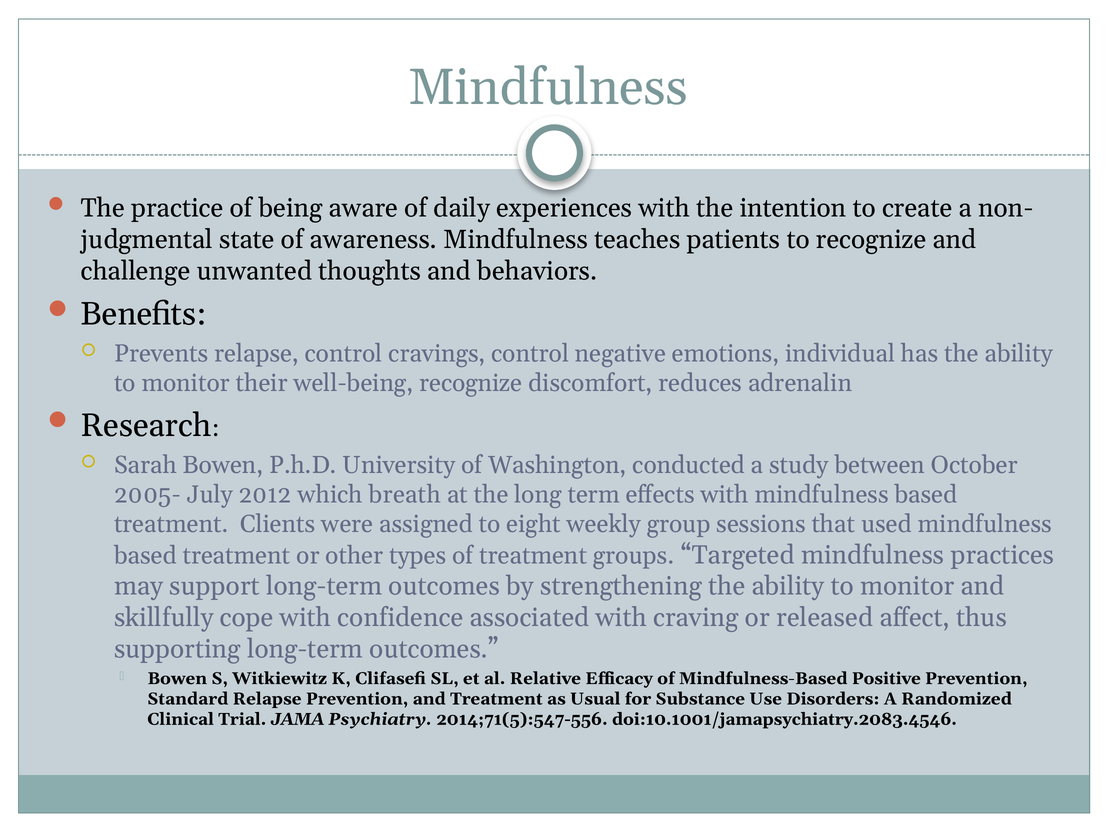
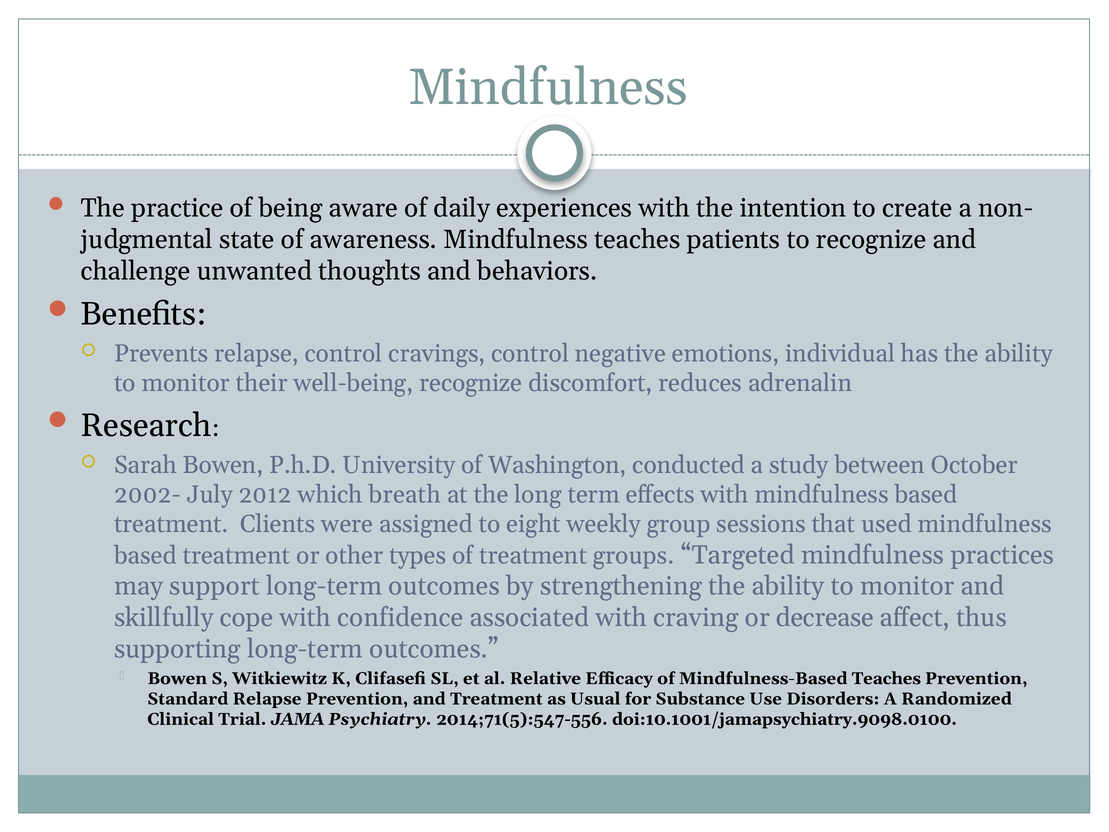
2005-: 2005- -> 2002- (147, 495)
released: released -> decrease (825, 618)
Mindfulness-Based Positive: Positive -> Teaches (886, 678)
doi:10.1001/jamapsychiatry.2083.4546: doi:10.1001/jamapsychiatry.2083.4546 -> doi:10.1001/jamapsychiatry.9098.0100 (784, 719)
